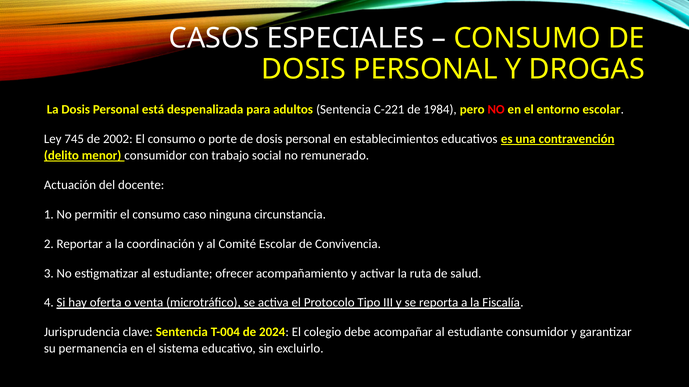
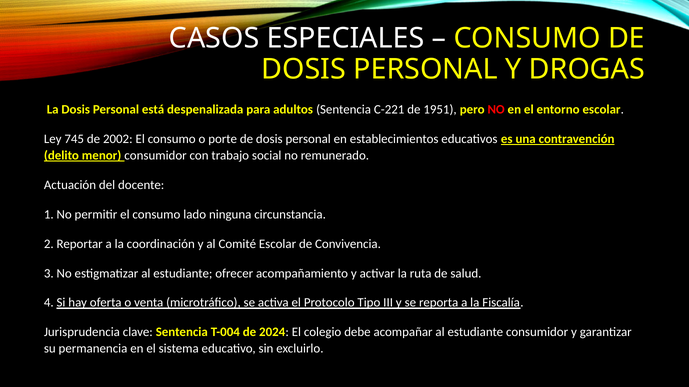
1984: 1984 -> 1951 (440, 110)
caso: caso -> lado (195, 215)
